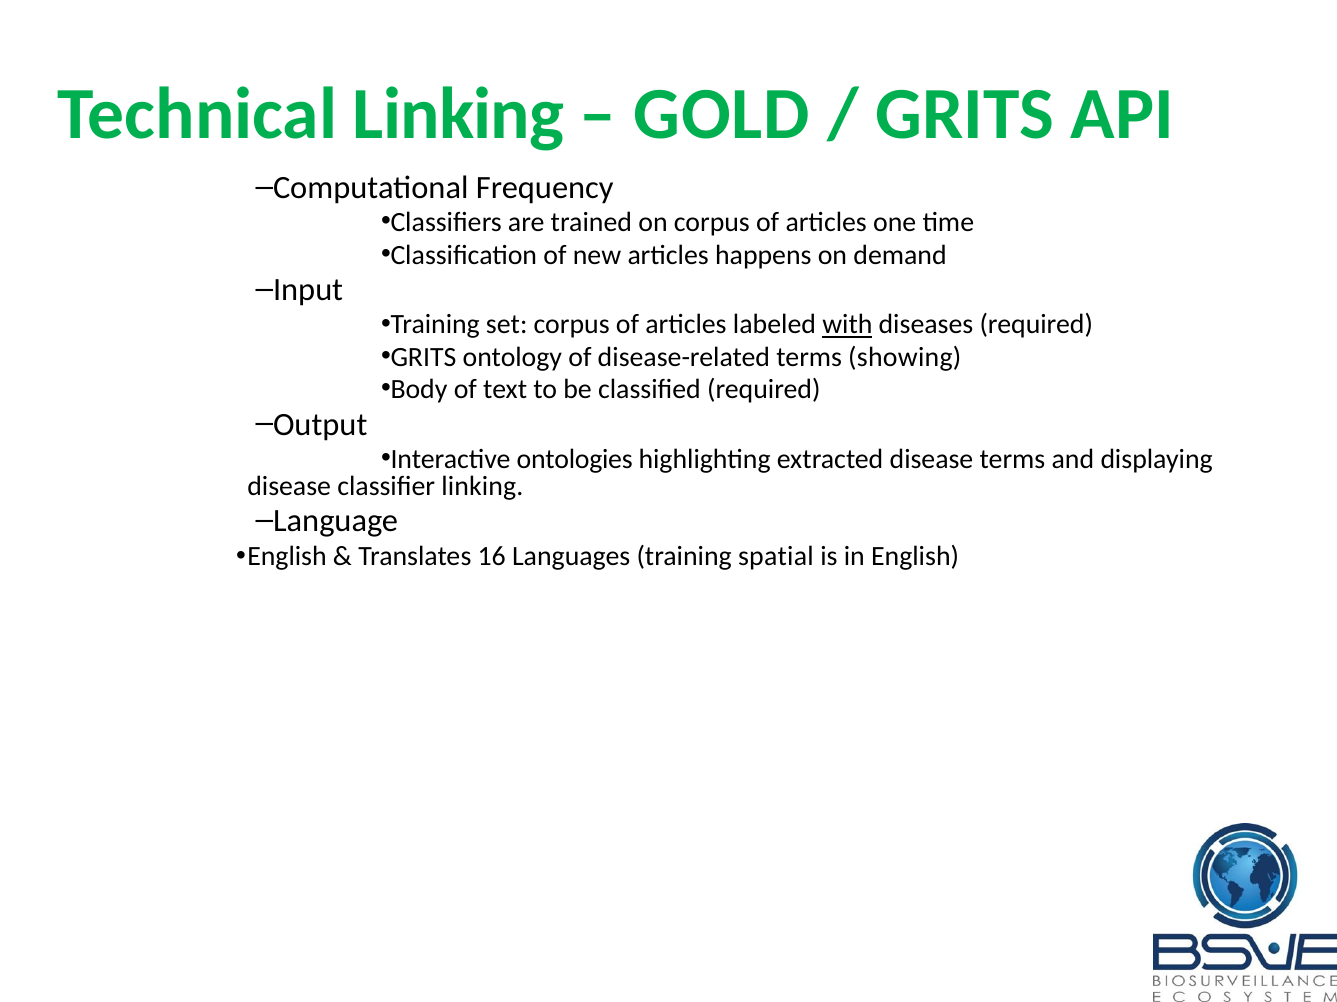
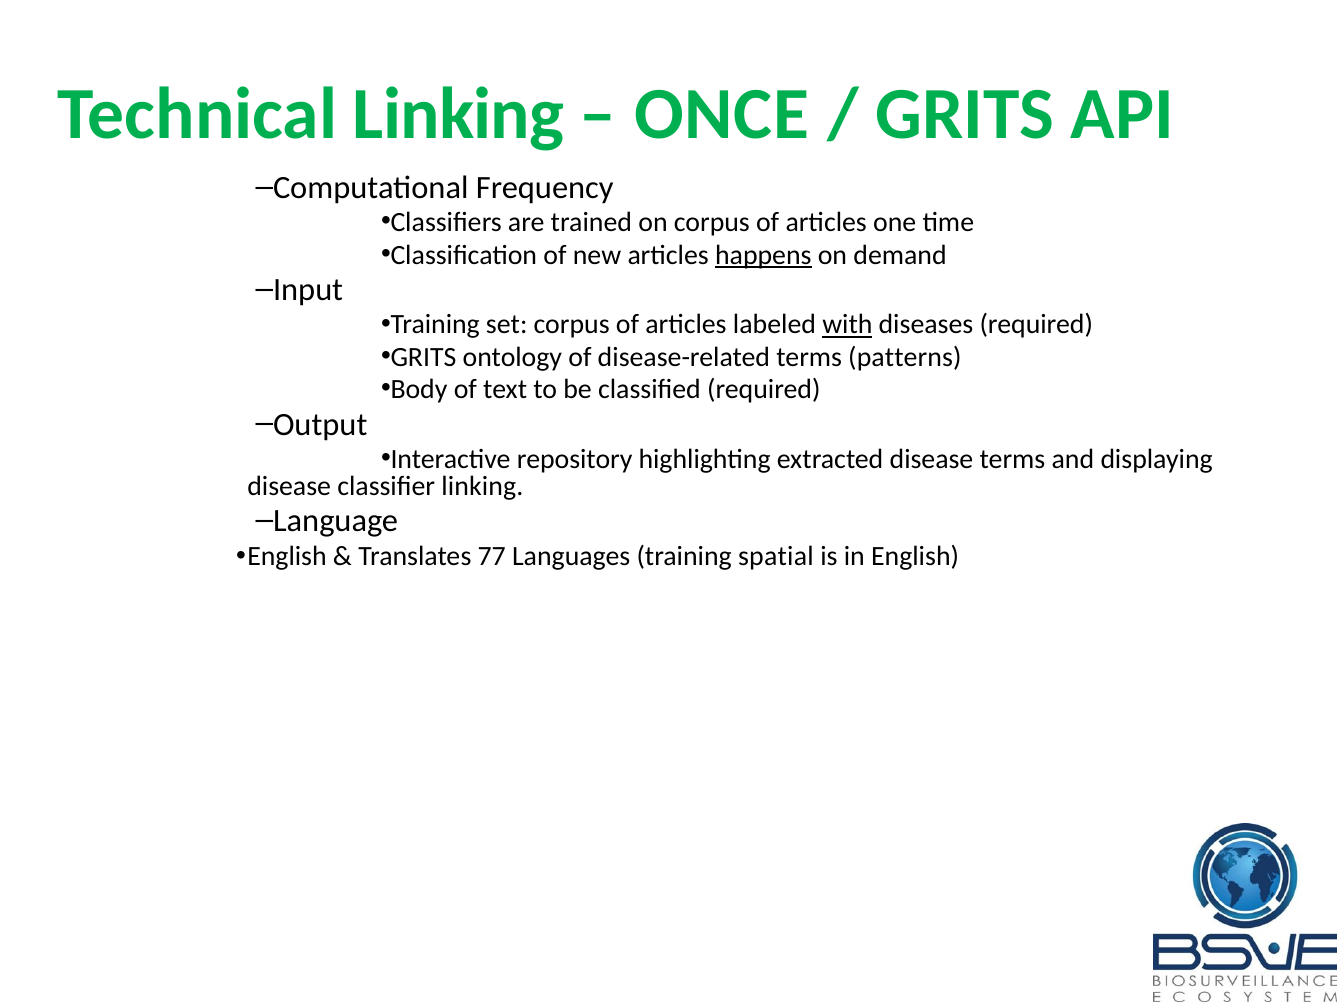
GOLD: GOLD -> ONCE (722, 114)
happens underline: none -> present (763, 255)
showing: showing -> patterns (905, 357)
ontologies: ontologies -> repository (575, 460)
16: 16 -> 77 (492, 557)
